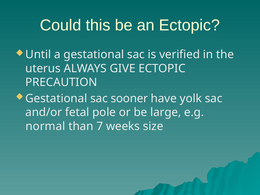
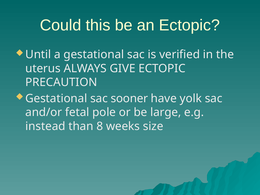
normal: normal -> instead (45, 126)
7: 7 -> 8 (100, 126)
